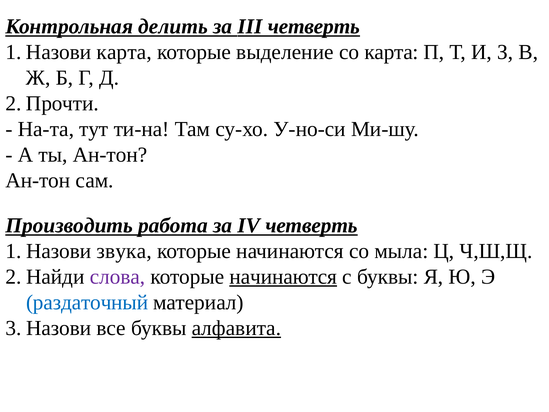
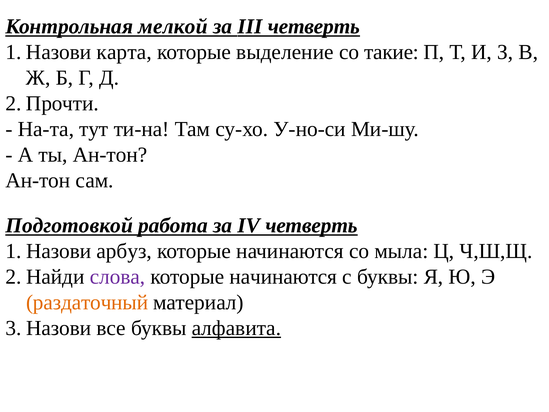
делить: делить -> мелкой (173, 27)
со карта: карта -> такие (391, 52)
Производить: Производить -> Подготовкой (69, 225)
звука: звука -> арбуз (124, 251)
начинаются underline: present -> none (283, 277)
раздаточный colour: blue -> orange (87, 302)
